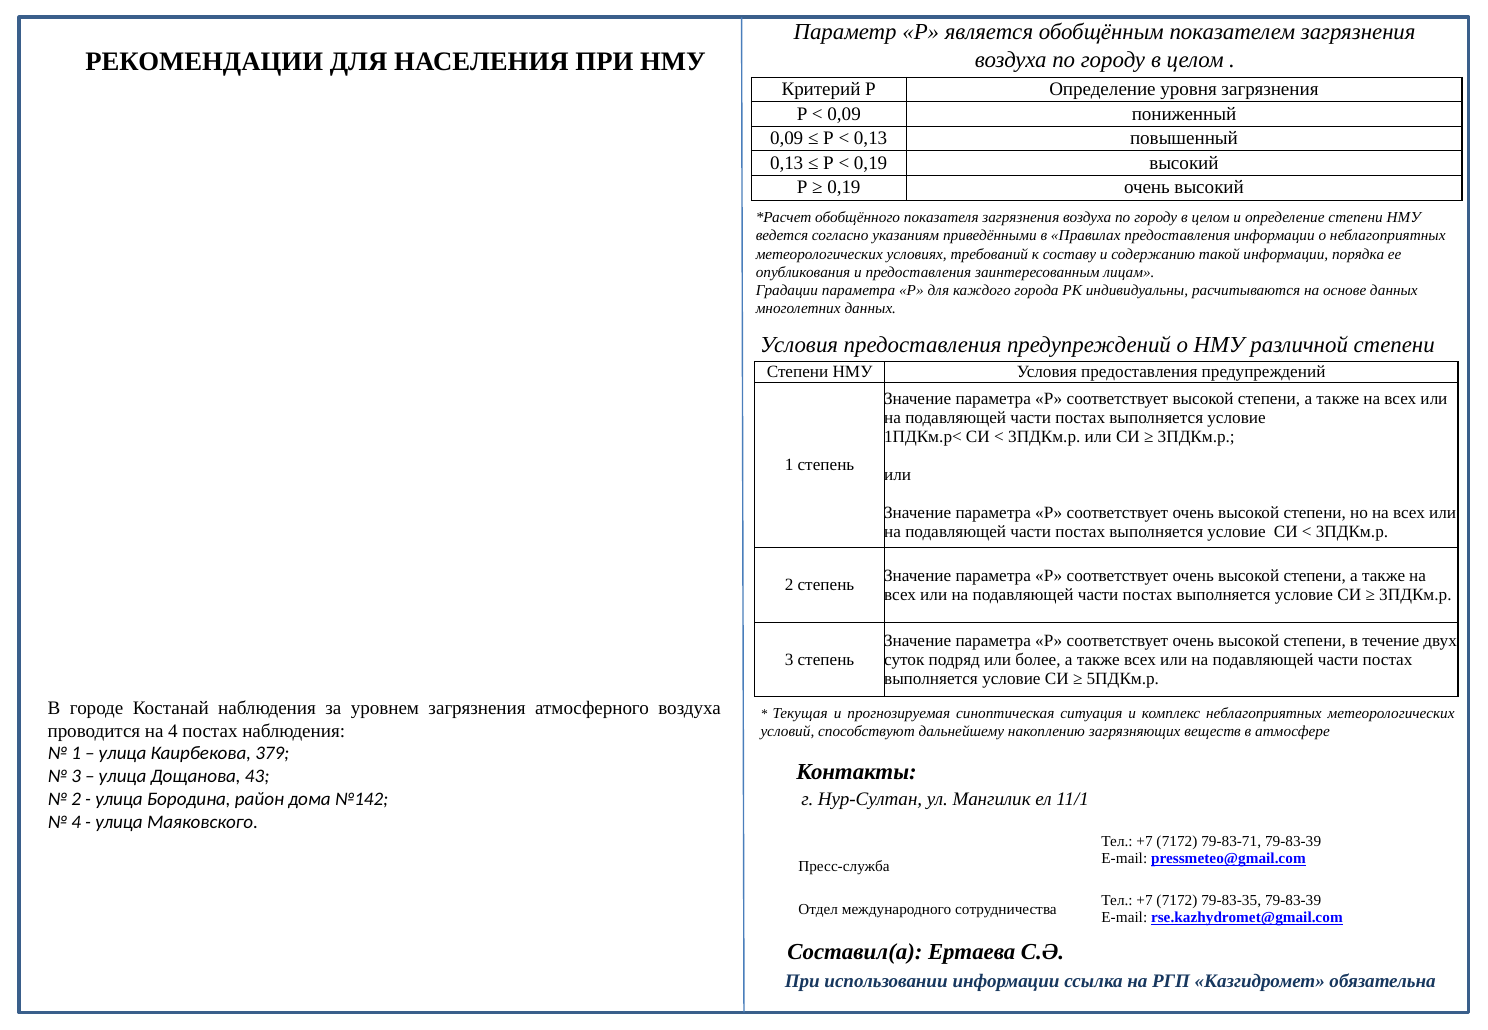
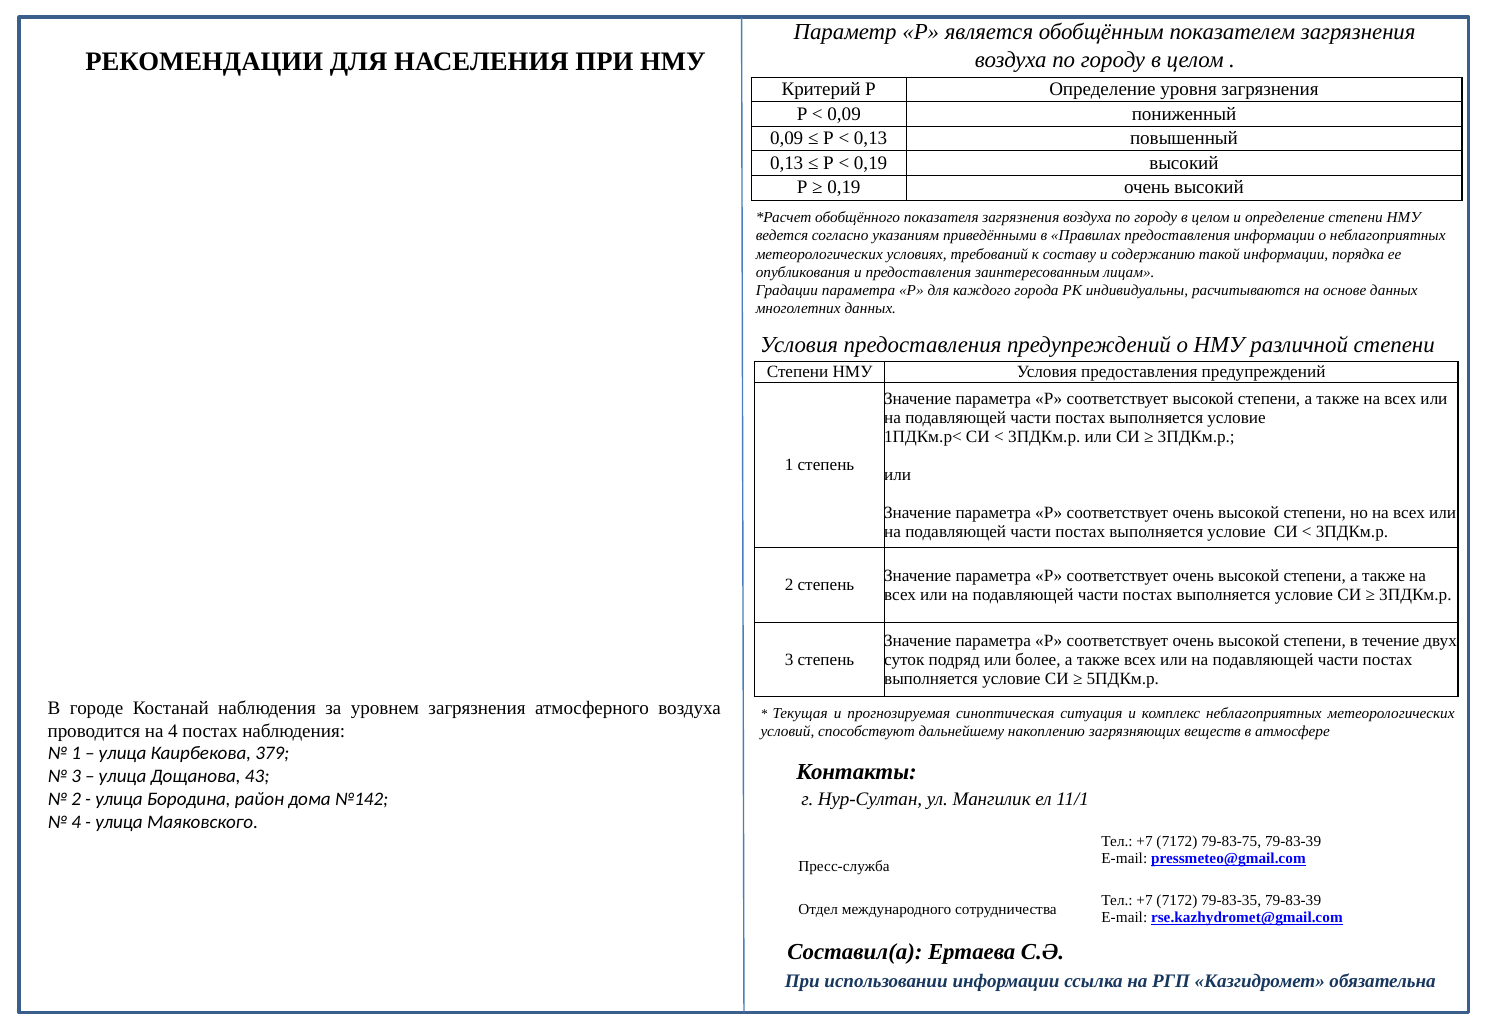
79-83-71: 79-83-71 -> 79-83-75 (1231, 842)
